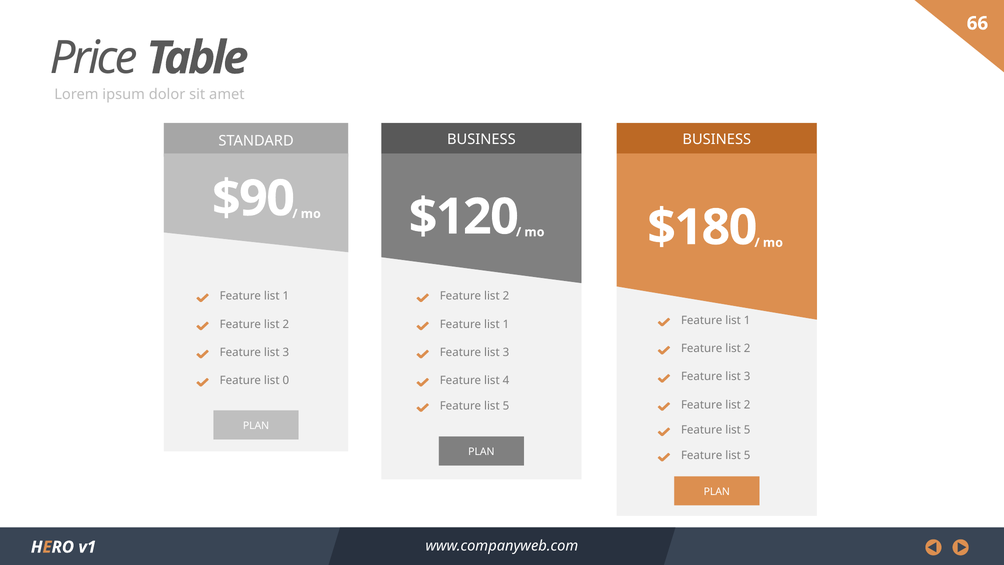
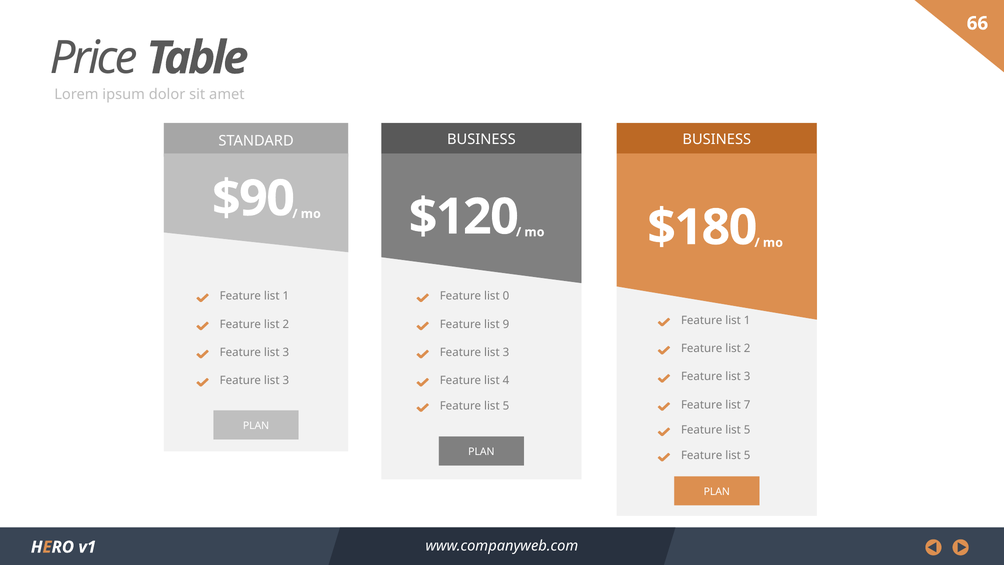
2: 2 -> 0 (506, 296)
1: 1 -> 9 (506, 324)
0: 0 -> 3 (286, 380)
2: 2 -> 7 (747, 405)
